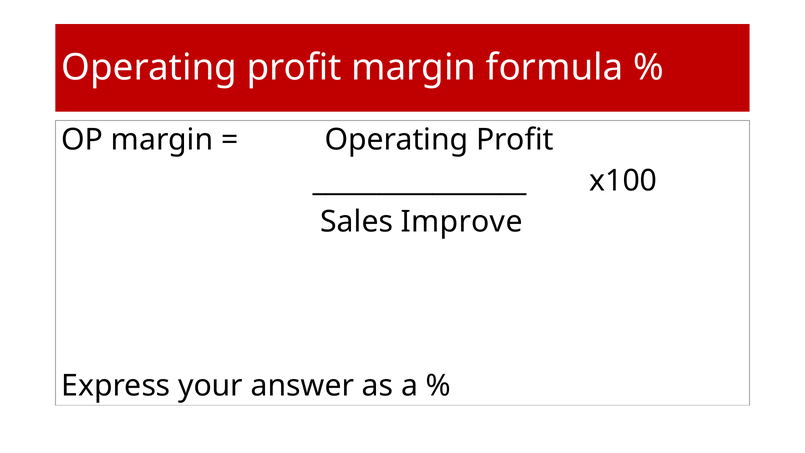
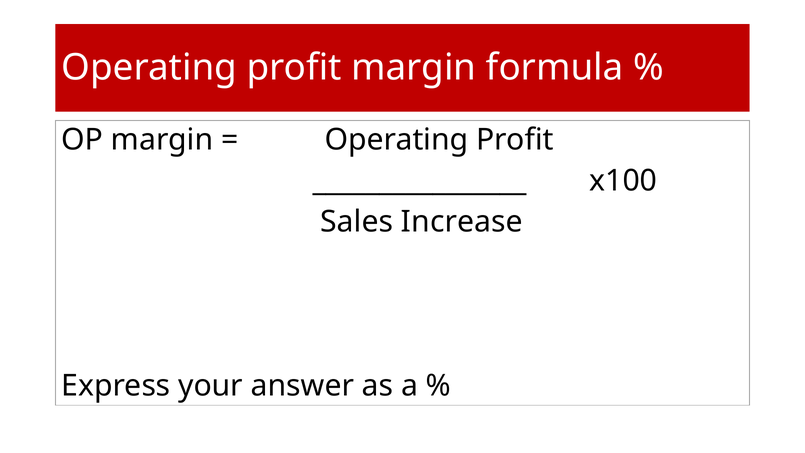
Improve: Improve -> Increase (462, 222)
